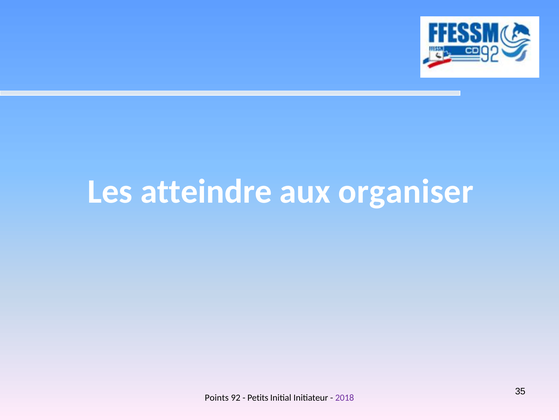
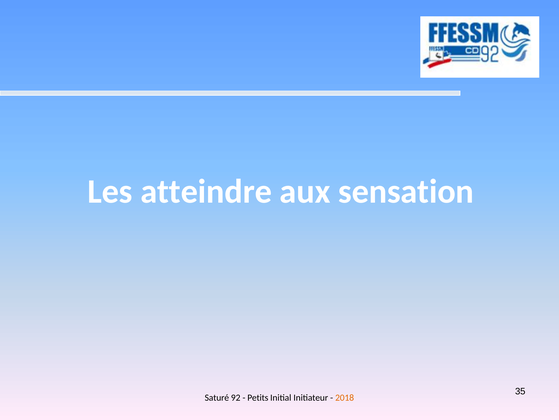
organiser: organiser -> sensation (406, 191)
Points: Points -> Saturé (217, 397)
2018 colour: purple -> orange (345, 397)
